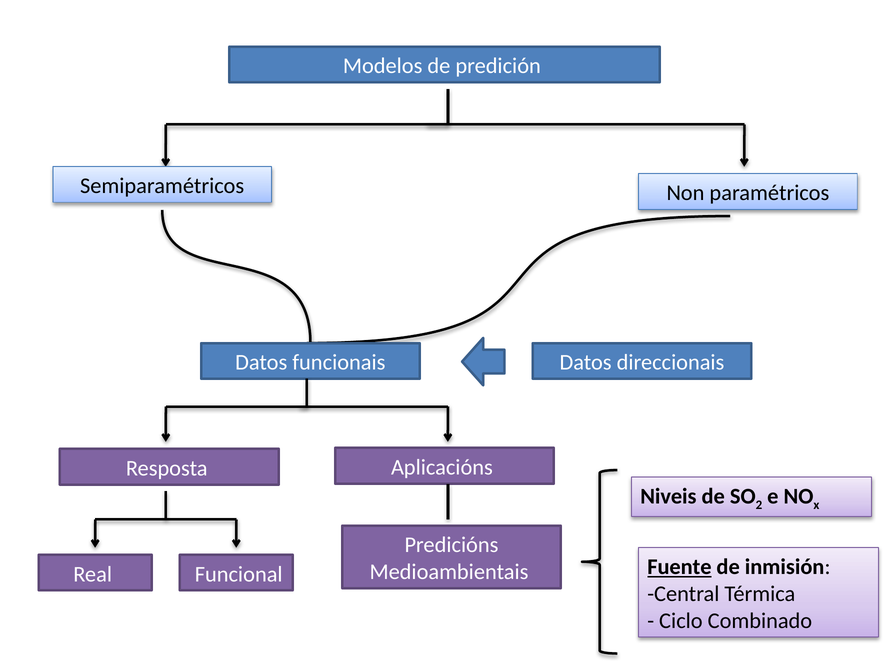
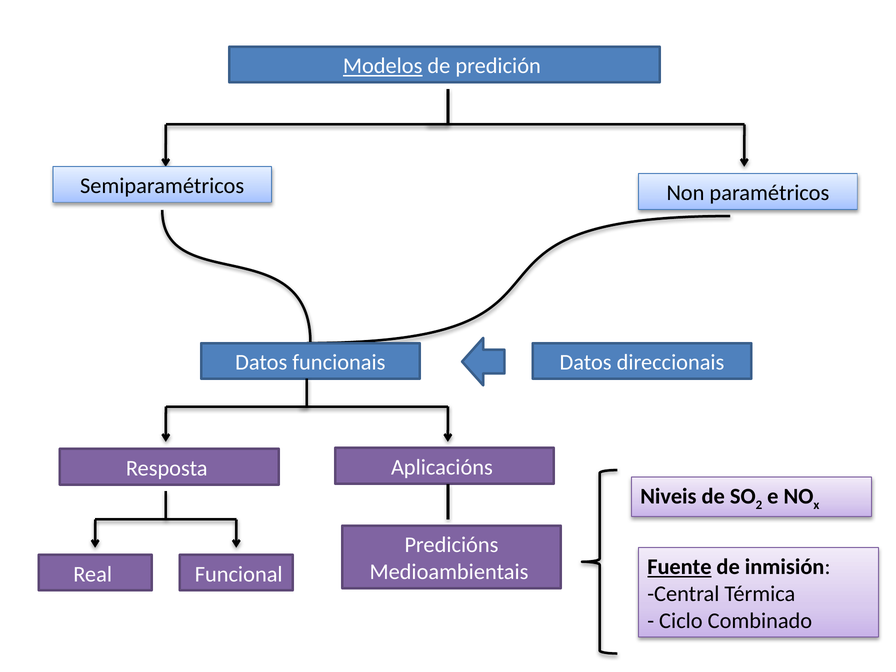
Modelos underline: none -> present (383, 66)
